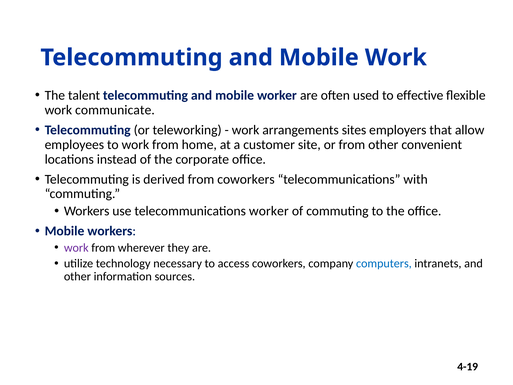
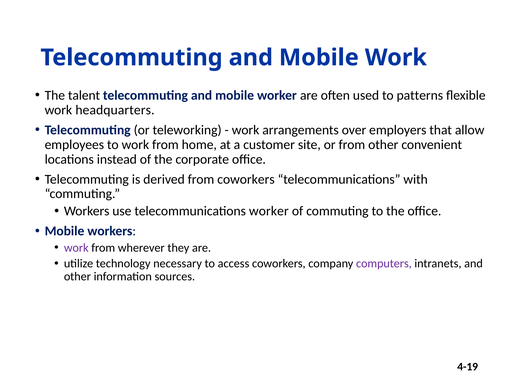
effective: effective -> patterns (420, 95)
communicate: communicate -> headquarters (115, 110)
sites: sites -> over (354, 130)
computers colour: blue -> purple (384, 263)
